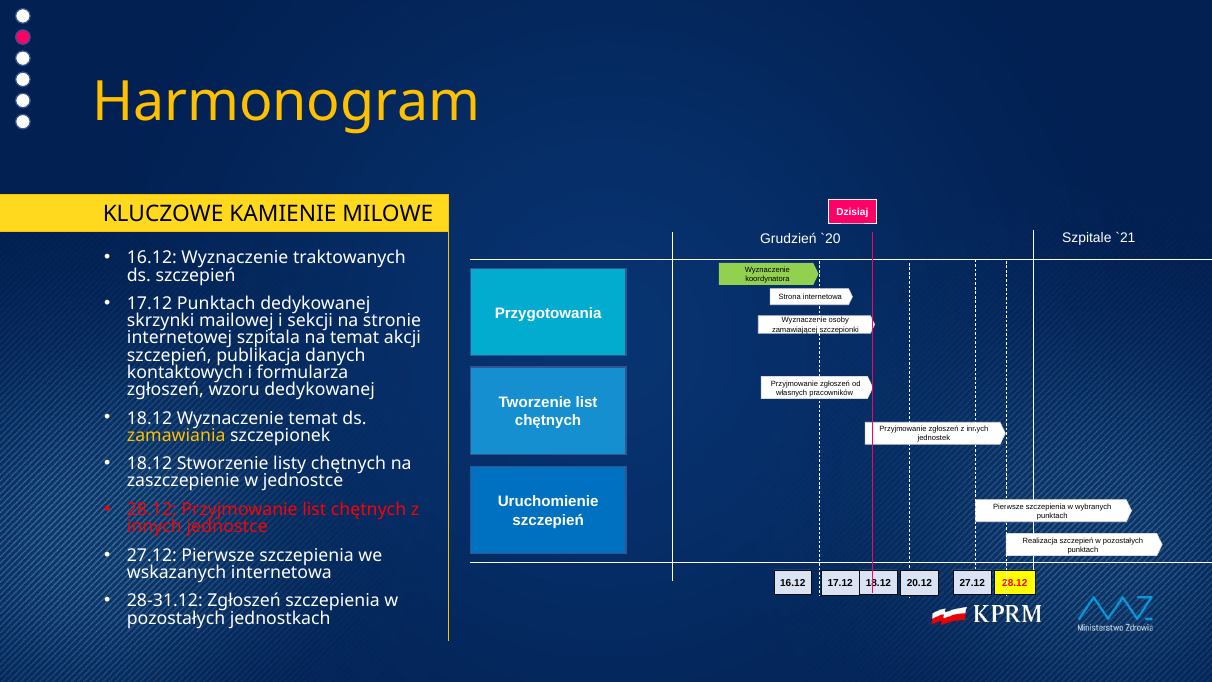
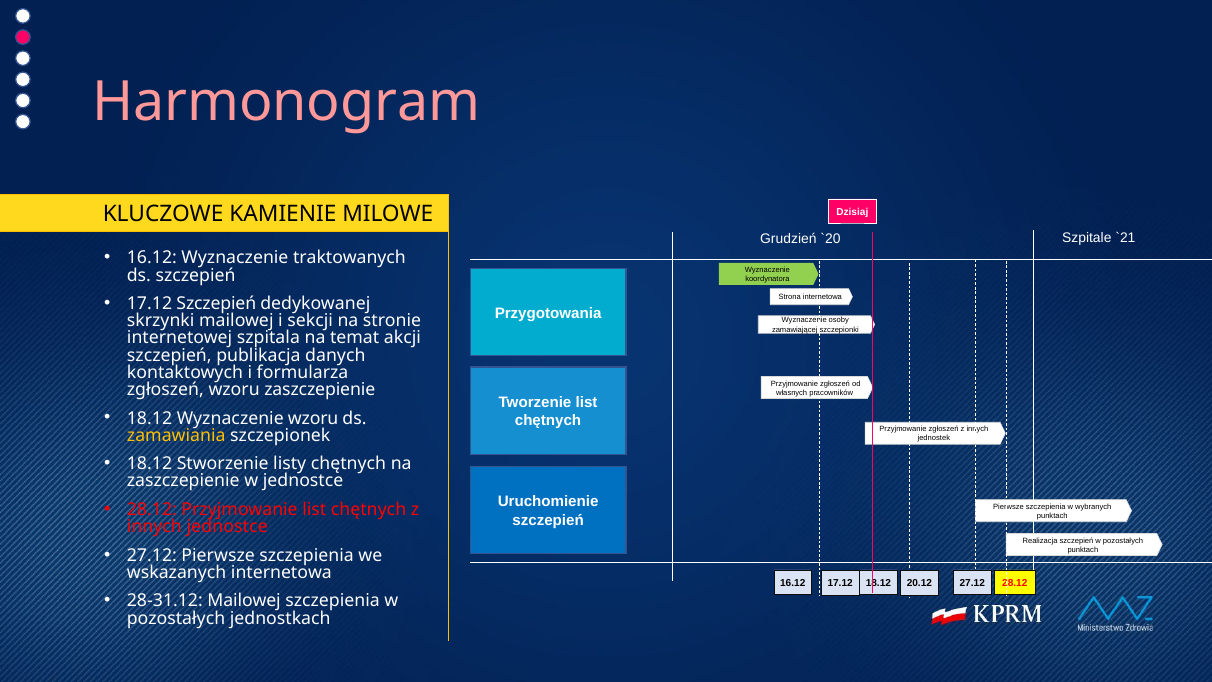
Harmonogram colour: yellow -> pink (286, 102)
17.12 Punktach: Punktach -> Szczepień (216, 304)
wzoru dedykowanej: dedykowanej -> zaszczepienie (320, 390)
Wyznaczenie temat: temat -> wzoru (313, 418)
28-31.12 Zgłoszeń: Zgłoszeń -> Mailowej (244, 601)
